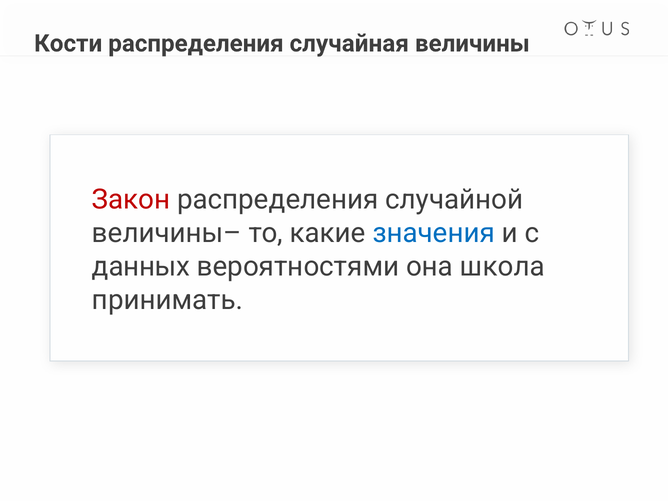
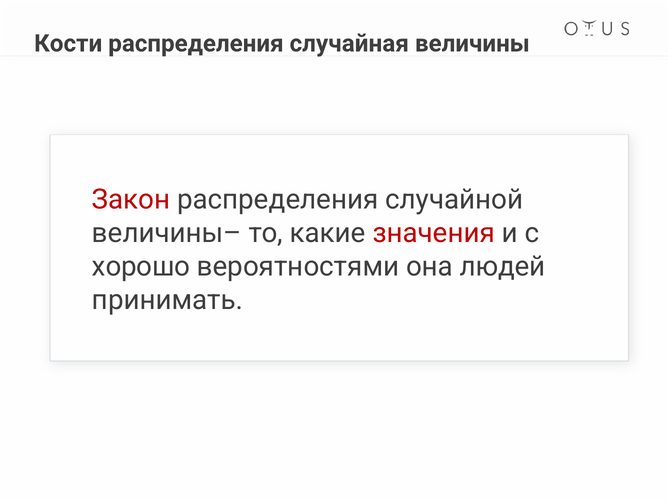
значения colour: blue -> red (434, 233)
данных: данных -> хорошо (141, 267)
школа: школа -> людей (503, 267)
